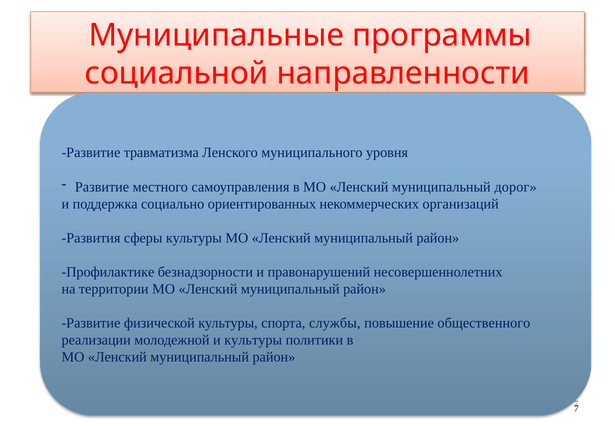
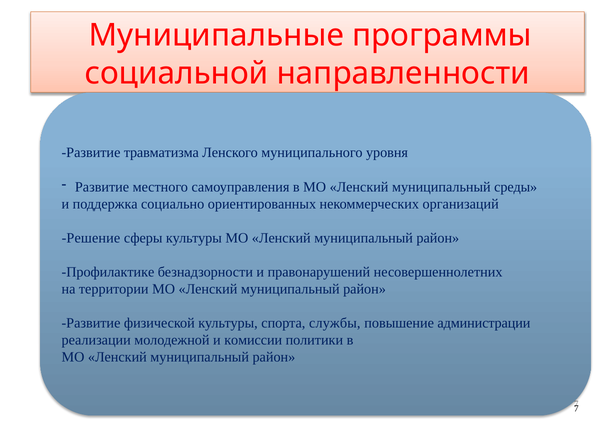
дорог: дорог -> среды (516, 187)
Развития: Развития -> Решение (91, 238)
общественного: общественного -> администрации (484, 323)
и культуры: культуры -> комиссии (253, 340)
